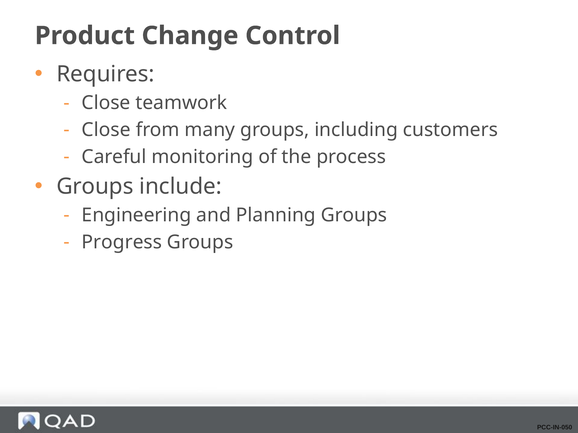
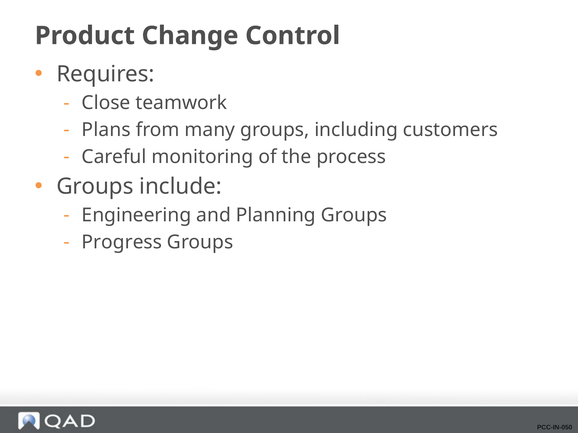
Close: Close -> Plans (106, 130)
